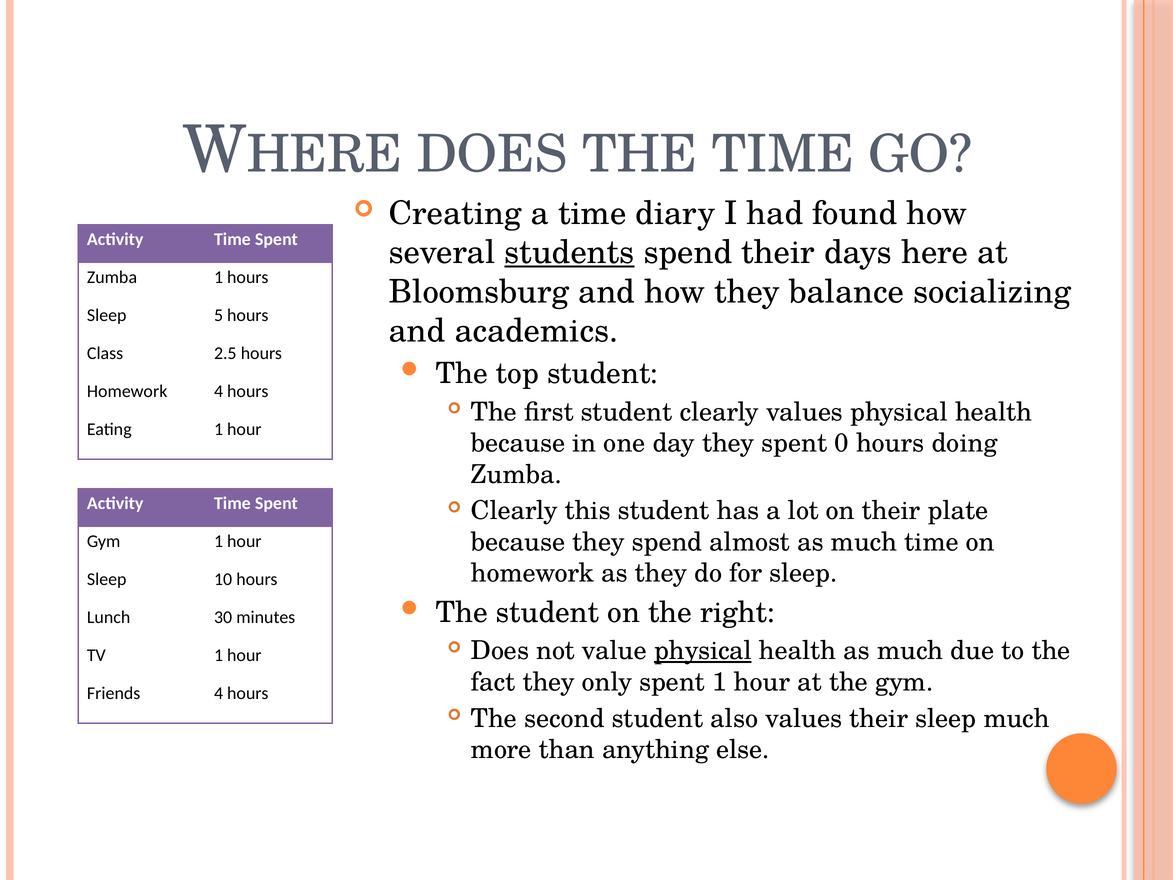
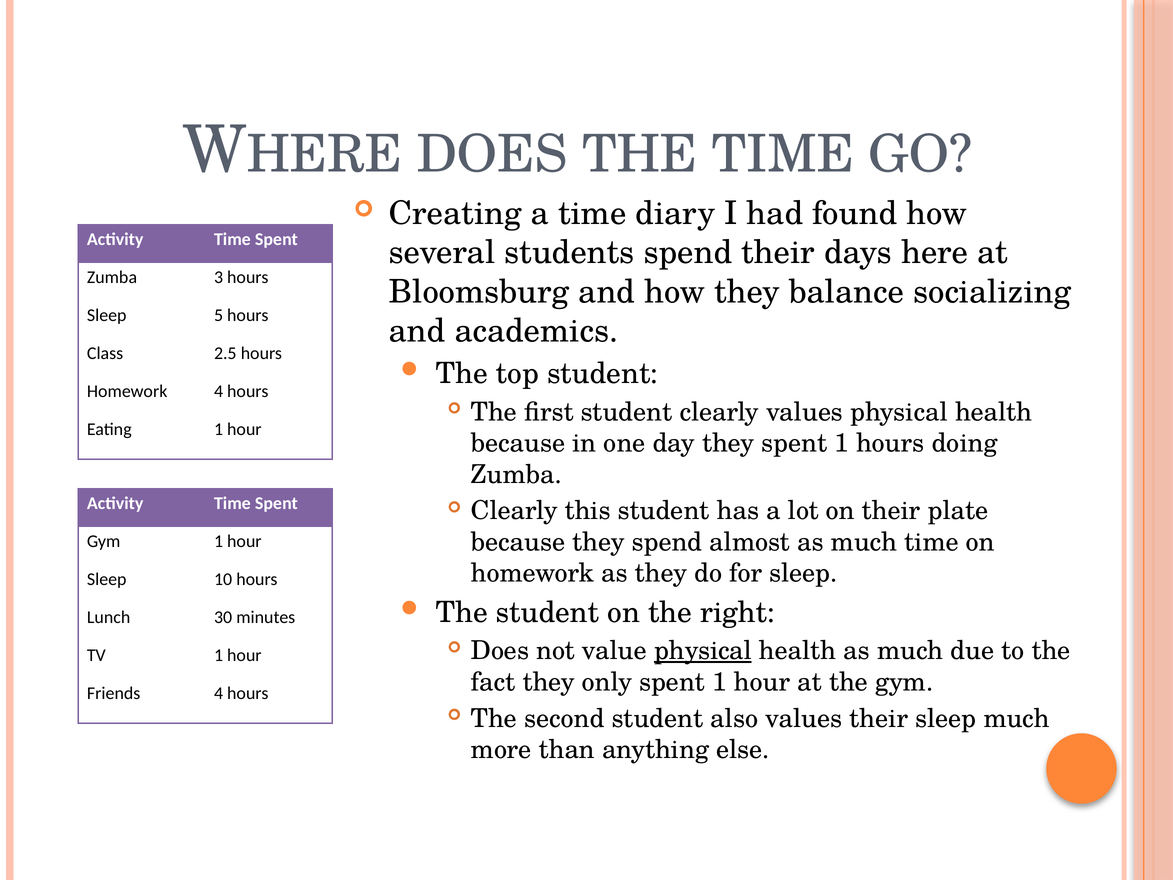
students underline: present -> none (569, 253)
Zumba 1: 1 -> 3 (219, 277)
they spent 0: 0 -> 1 (842, 443)
